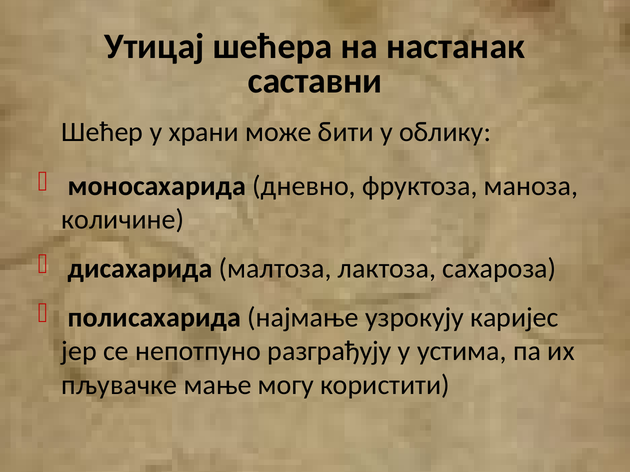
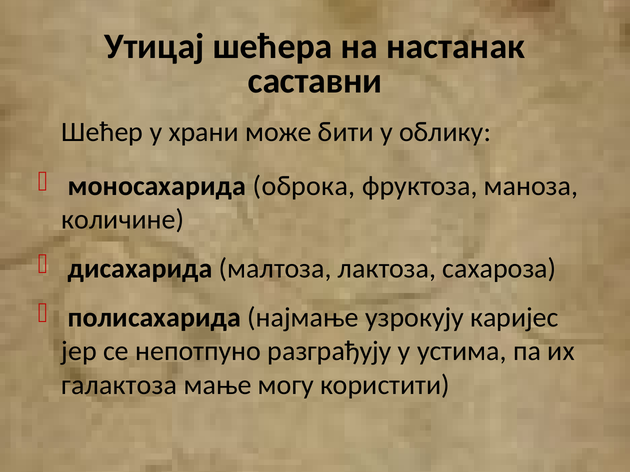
дневно: дневно -> оброка (304, 186)
пљувачке: пљувачке -> галактоза (119, 385)
